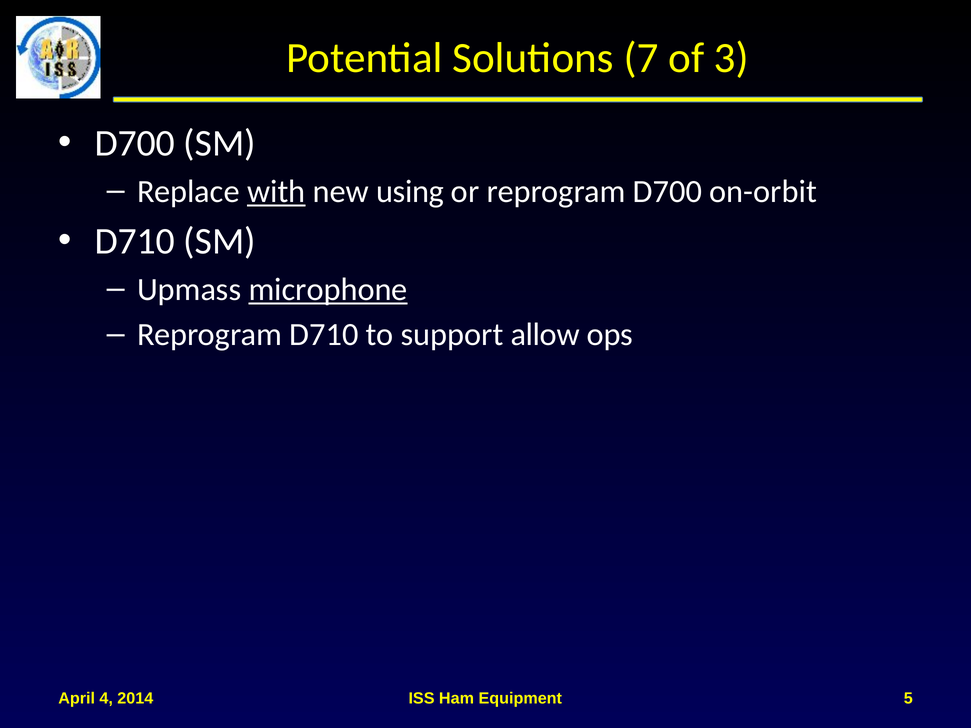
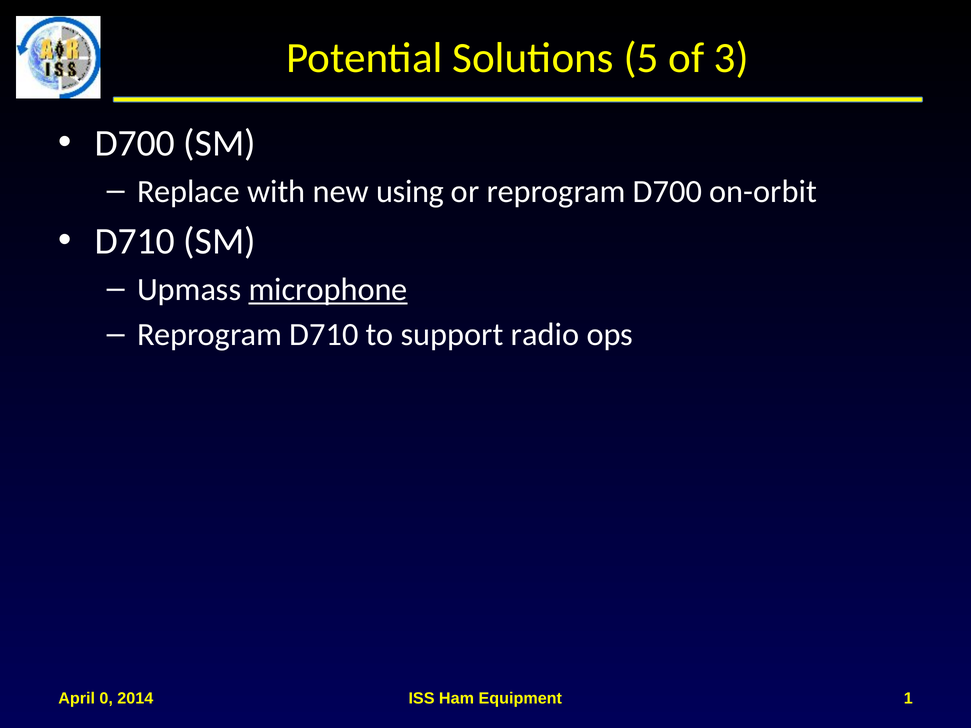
7: 7 -> 5 (641, 58)
with underline: present -> none (276, 191)
allow: allow -> radio (545, 335)
4: 4 -> 0 (106, 699)
5: 5 -> 1 (908, 699)
